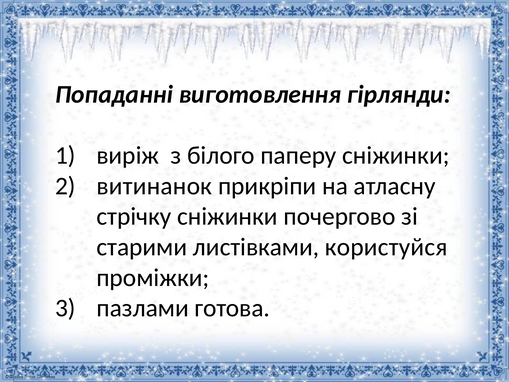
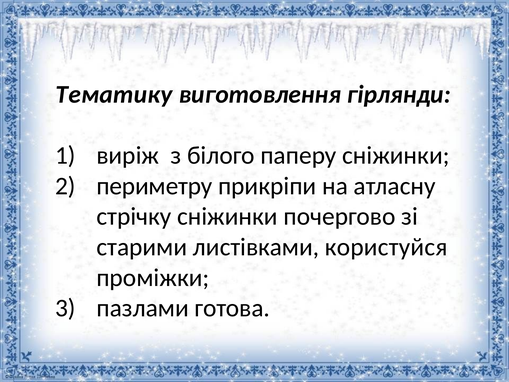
Попаданні: Попаданні -> Тематику (114, 94)
витинанок: витинанок -> периметру (154, 186)
